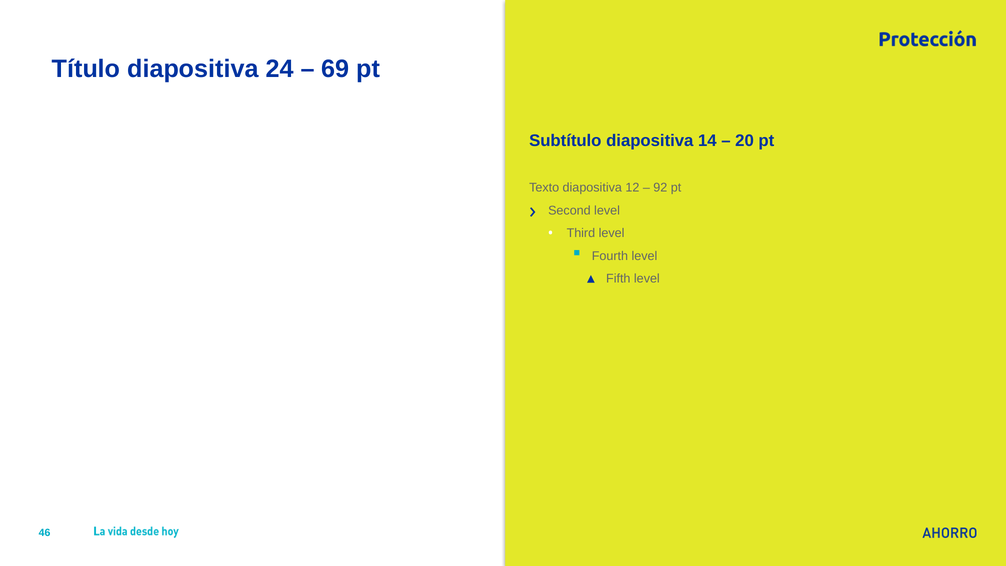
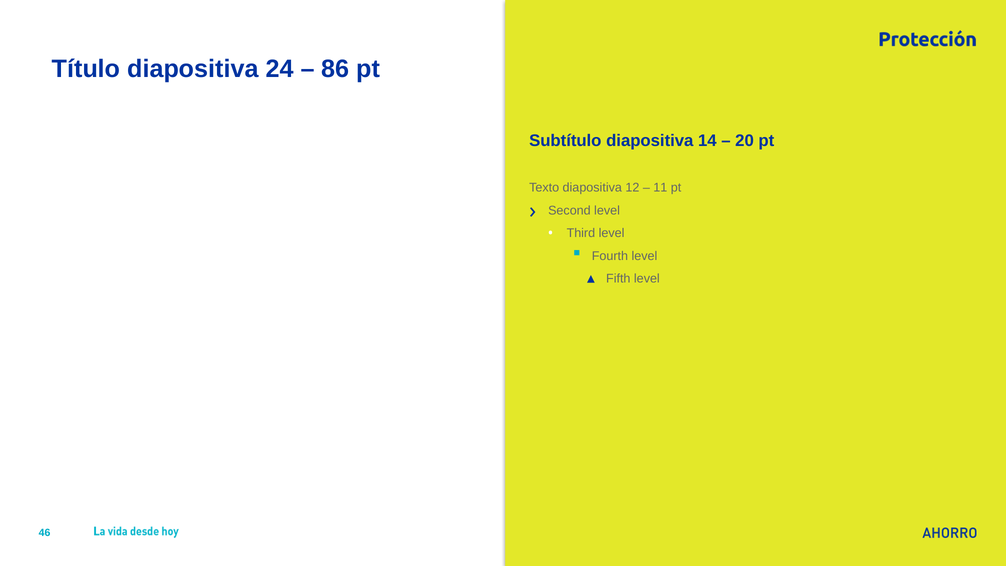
69: 69 -> 86 (335, 69)
92: 92 -> 11 (660, 188)
